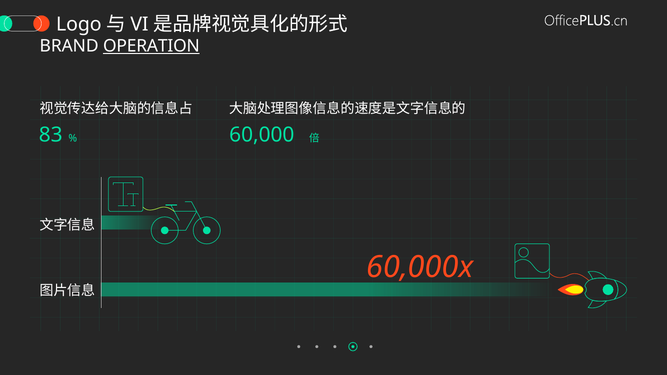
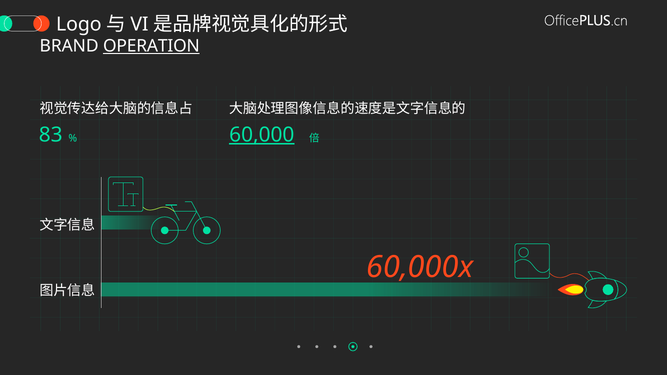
60,000 underline: none -> present (262, 135)
